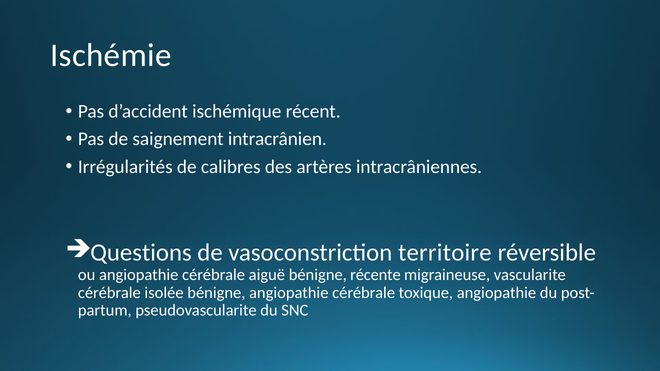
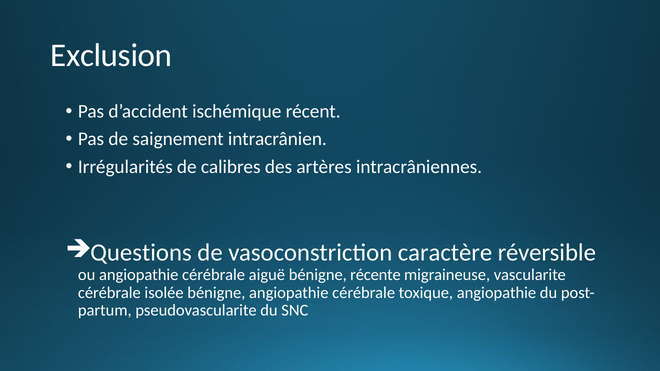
Ischémie: Ischémie -> Exclusion (111, 55)
territoire: territoire -> caractère (445, 253)
